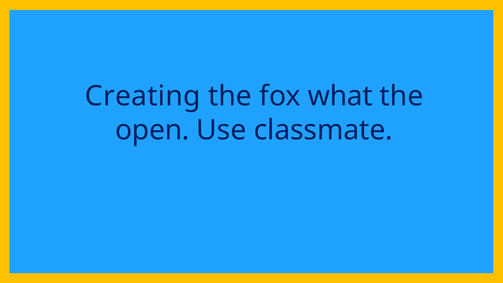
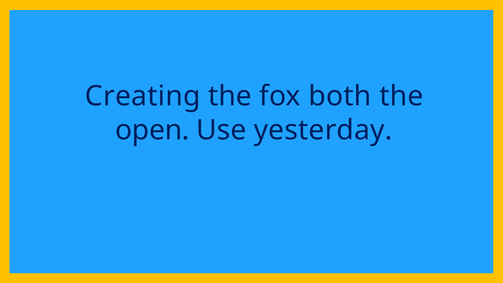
what: what -> both (340, 96)
classmate: classmate -> yesterday (323, 130)
